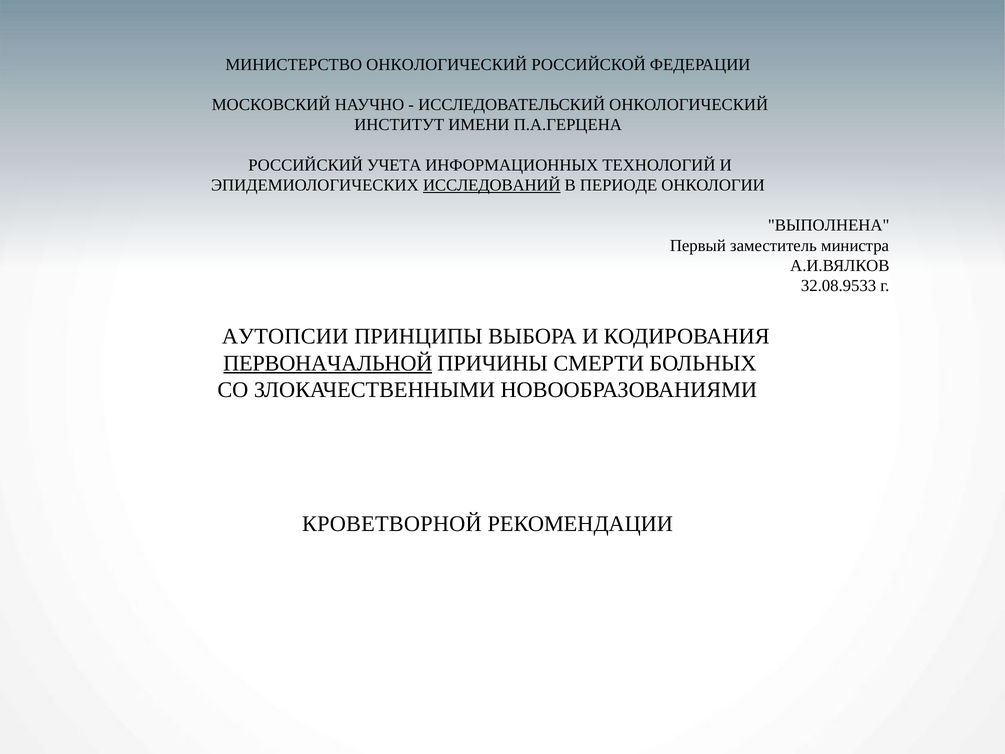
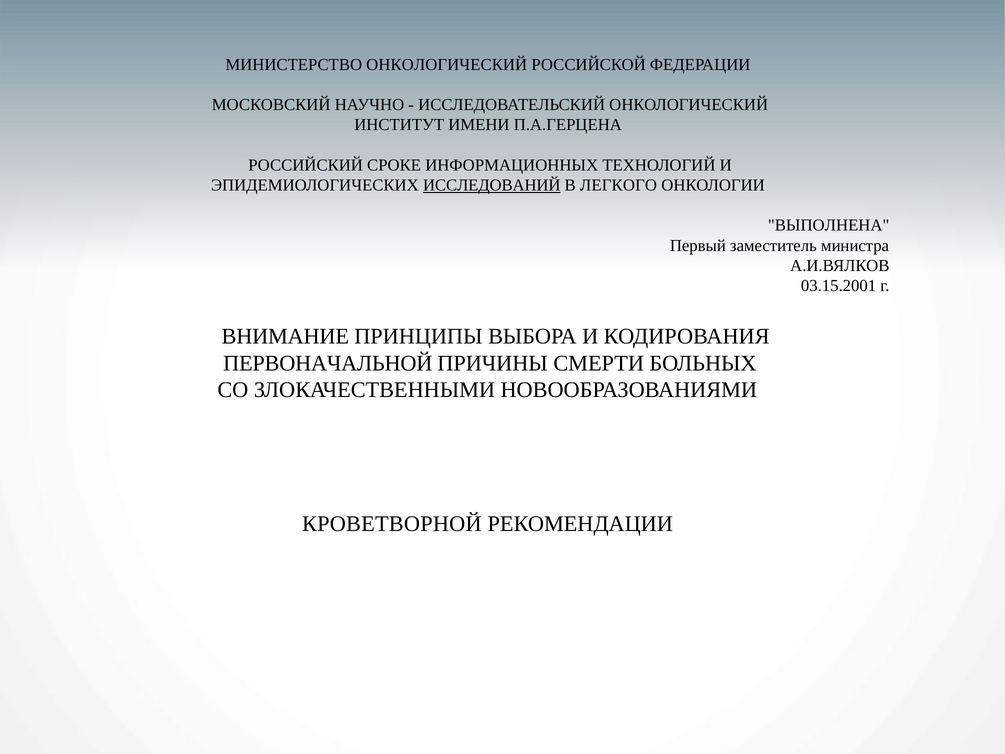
УЧЕТА: УЧЕТА -> СРОКЕ (394, 165)
ПЕРИОДЕ: ПЕРИОДЕ -> ЛЕГКОГО (618, 185)
32.08.9533: 32.08.9533 -> 03.15.2001 (839, 286)
АУТОПСИИ: АУТОПСИИ -> ВНИМАНИЕ (285, 336)
ПЕРВОНАЧАЛЬНОЙ underline: present -> none (328, 363)
